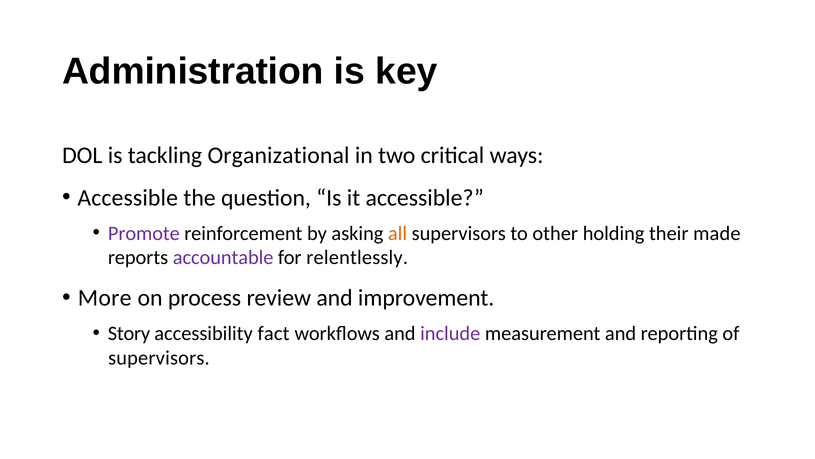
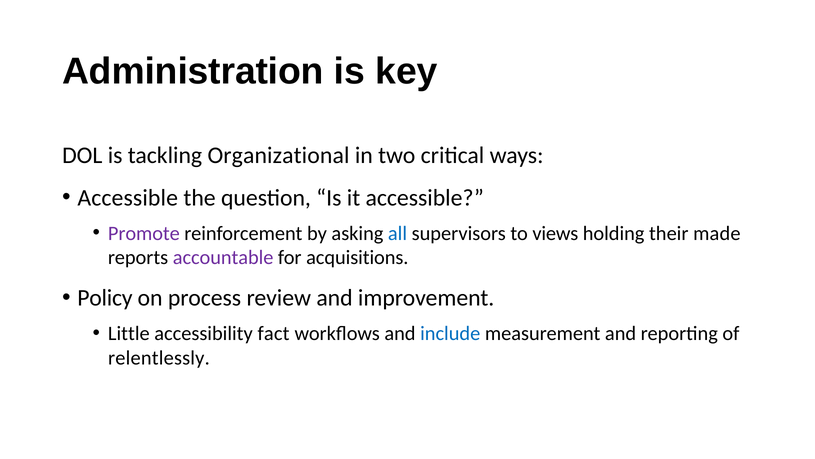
all colour: orange -> blue (398, 233)
other: other -> views (555, 233)
relentlessly: relentlessly -> acquisitions (357, 257)
More: More -> Policy (105, 298)
Story: Story -> Little (129, 333)
include colour: purple -> blue (450, 333)
supervisors: supervisors -> relentlessly (159, 358)
